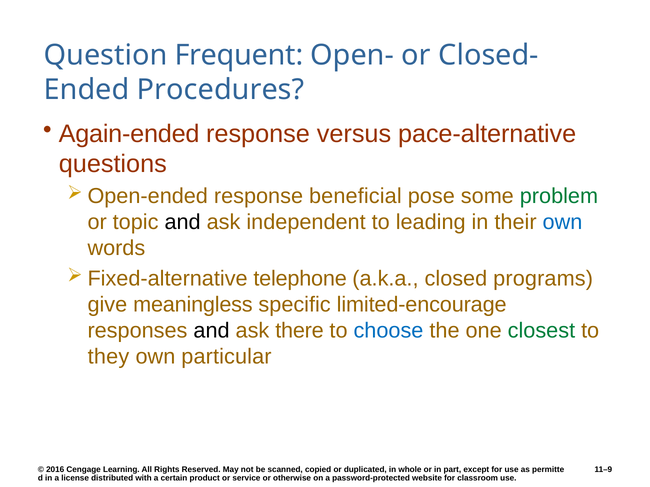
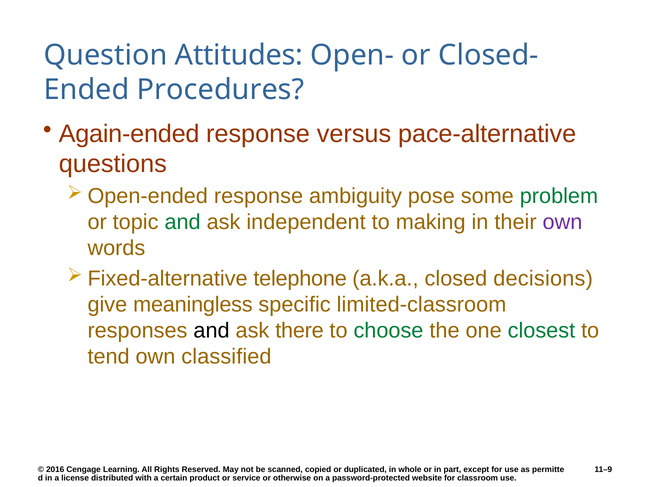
Frequent: Frequent -> Attitudes (239, 55)
beneficial: beneficial -> ambiguity (355, 197)
and colour: black -> green (183, 223)
leading: leading -> making (431, 223)
own colour: blue -> purple (562, 223)
programs: programs -> decisions (543, 279)
limited-encourage: limited-encourage -> limited-classroom (422, 305)
choose colour: blue -> green (388, 331)
they: they -> tend (109, 357)
particular: particular -> classified (226, 357)
